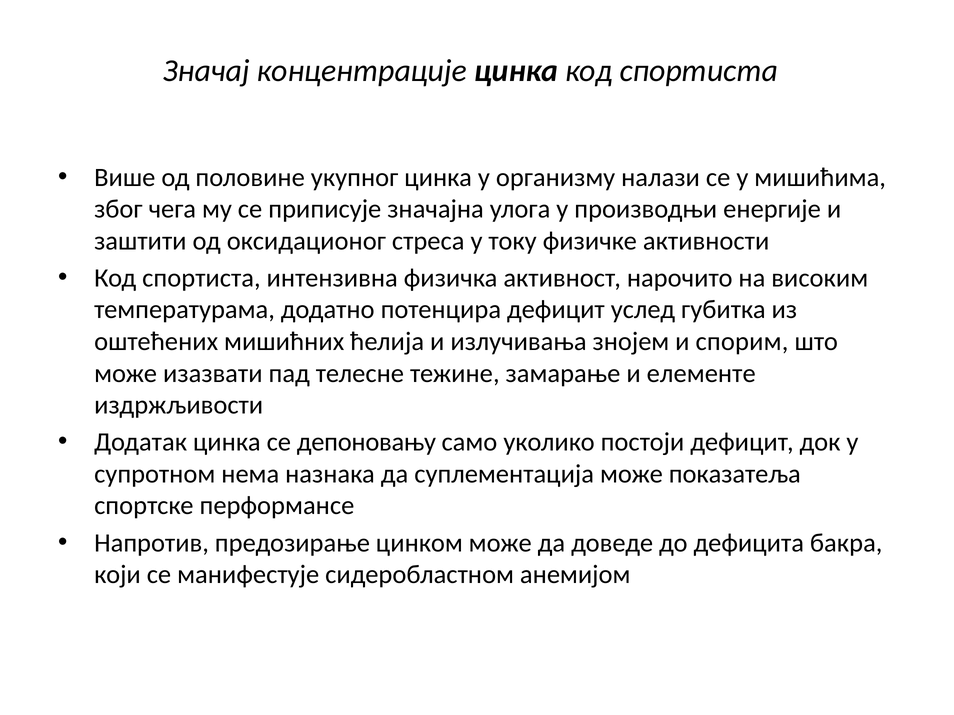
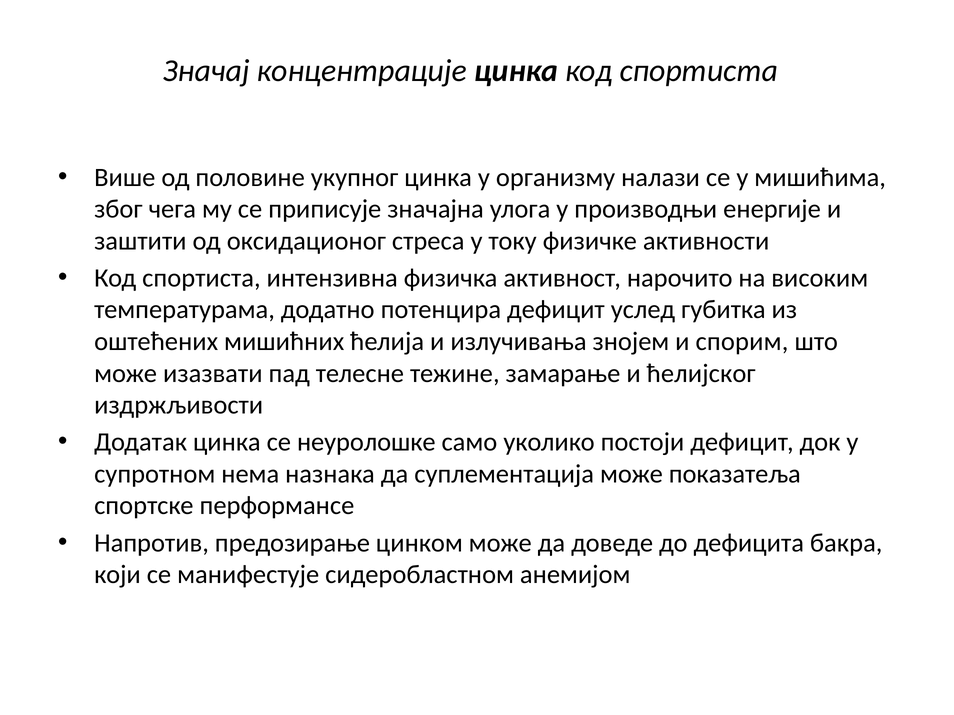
елементе: елементе -> ћелијског (701, 374)
депоновању: депоновању -> неуролошке (366, 442)
